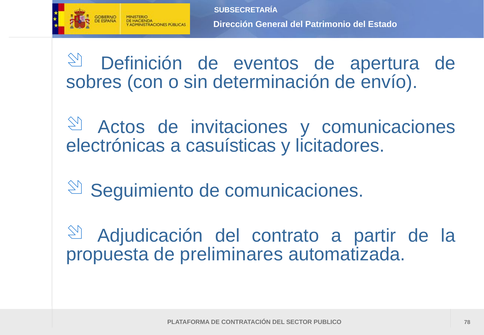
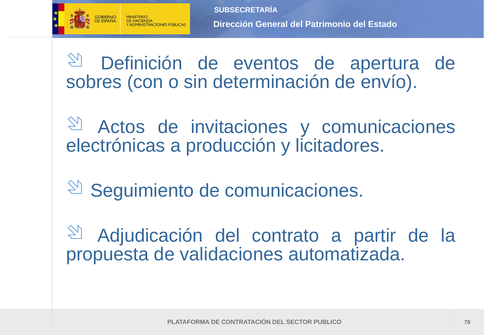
casuísticas: casuísticas -> producción (231, 146)
preliminares: preliminares -> validaciones (232, 254)
